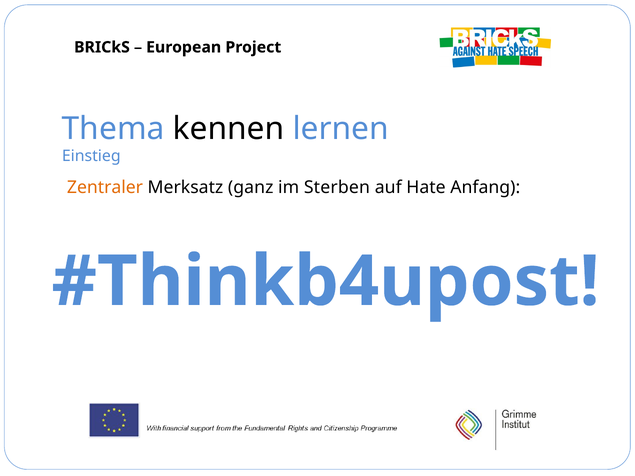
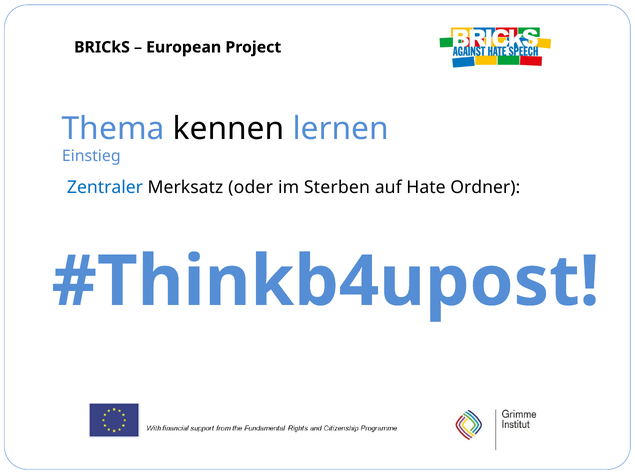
Zentraler colour: orange -> blue (105, 187)
ganz: ganz -> oder (251, 187)
Anfang: Anfang -> Ordner (485, 187)
